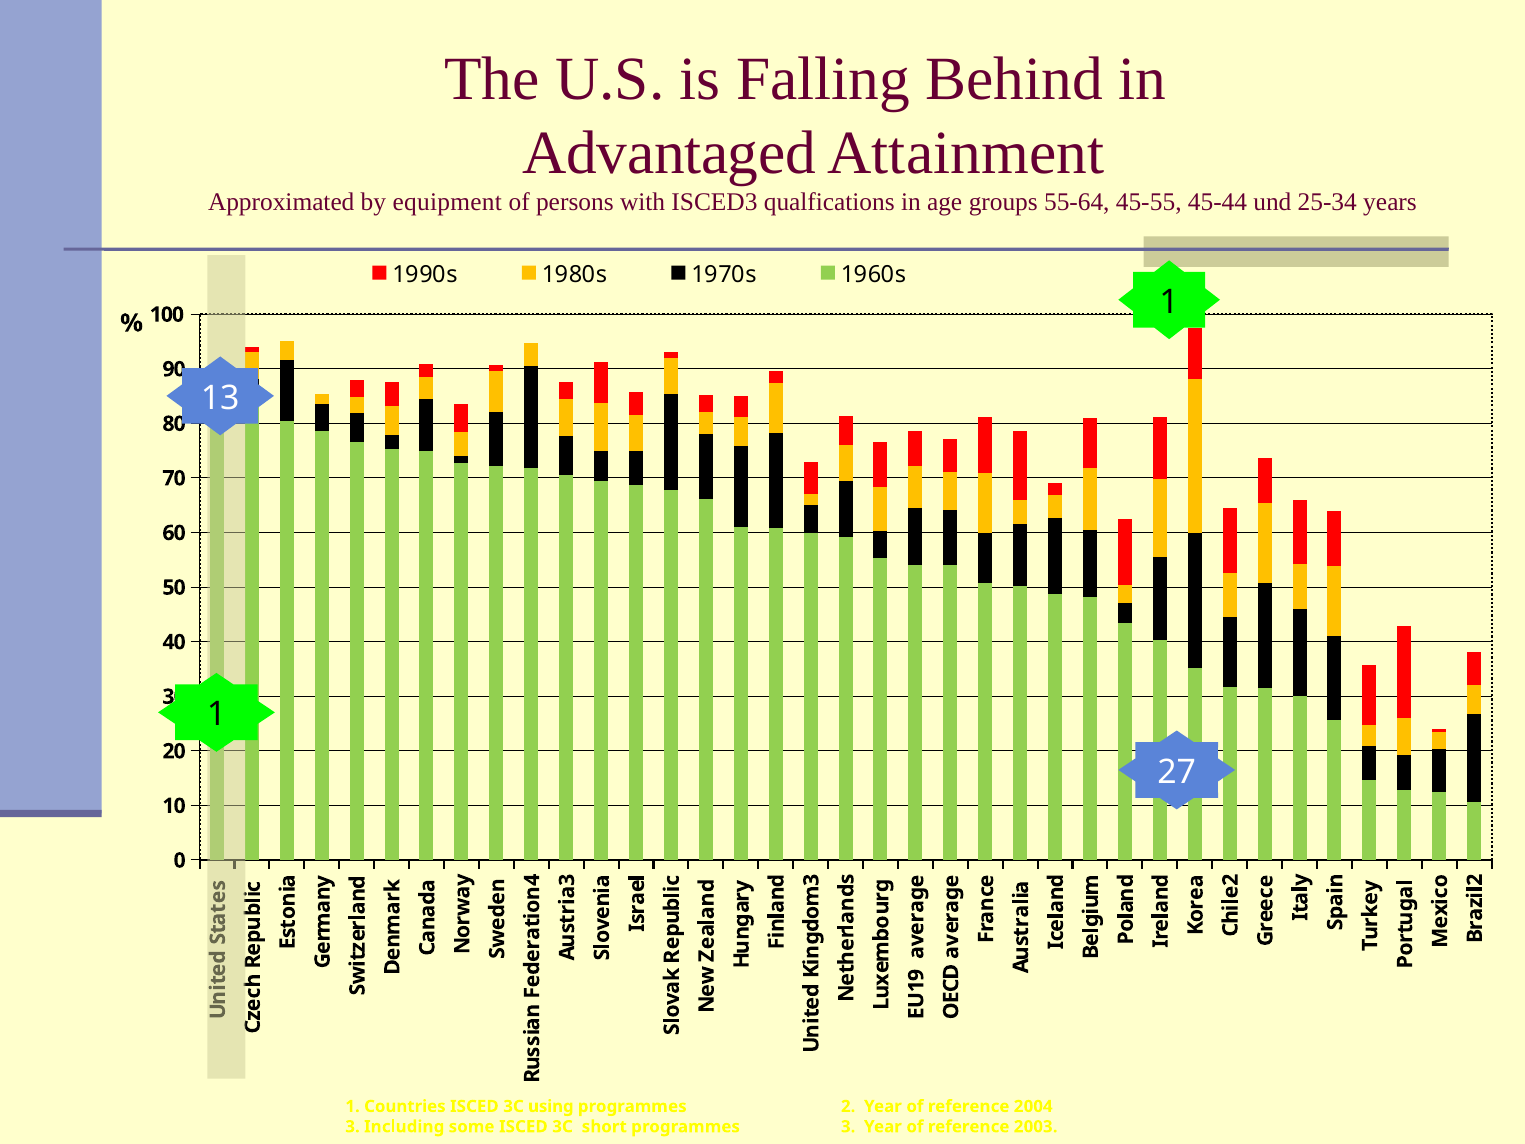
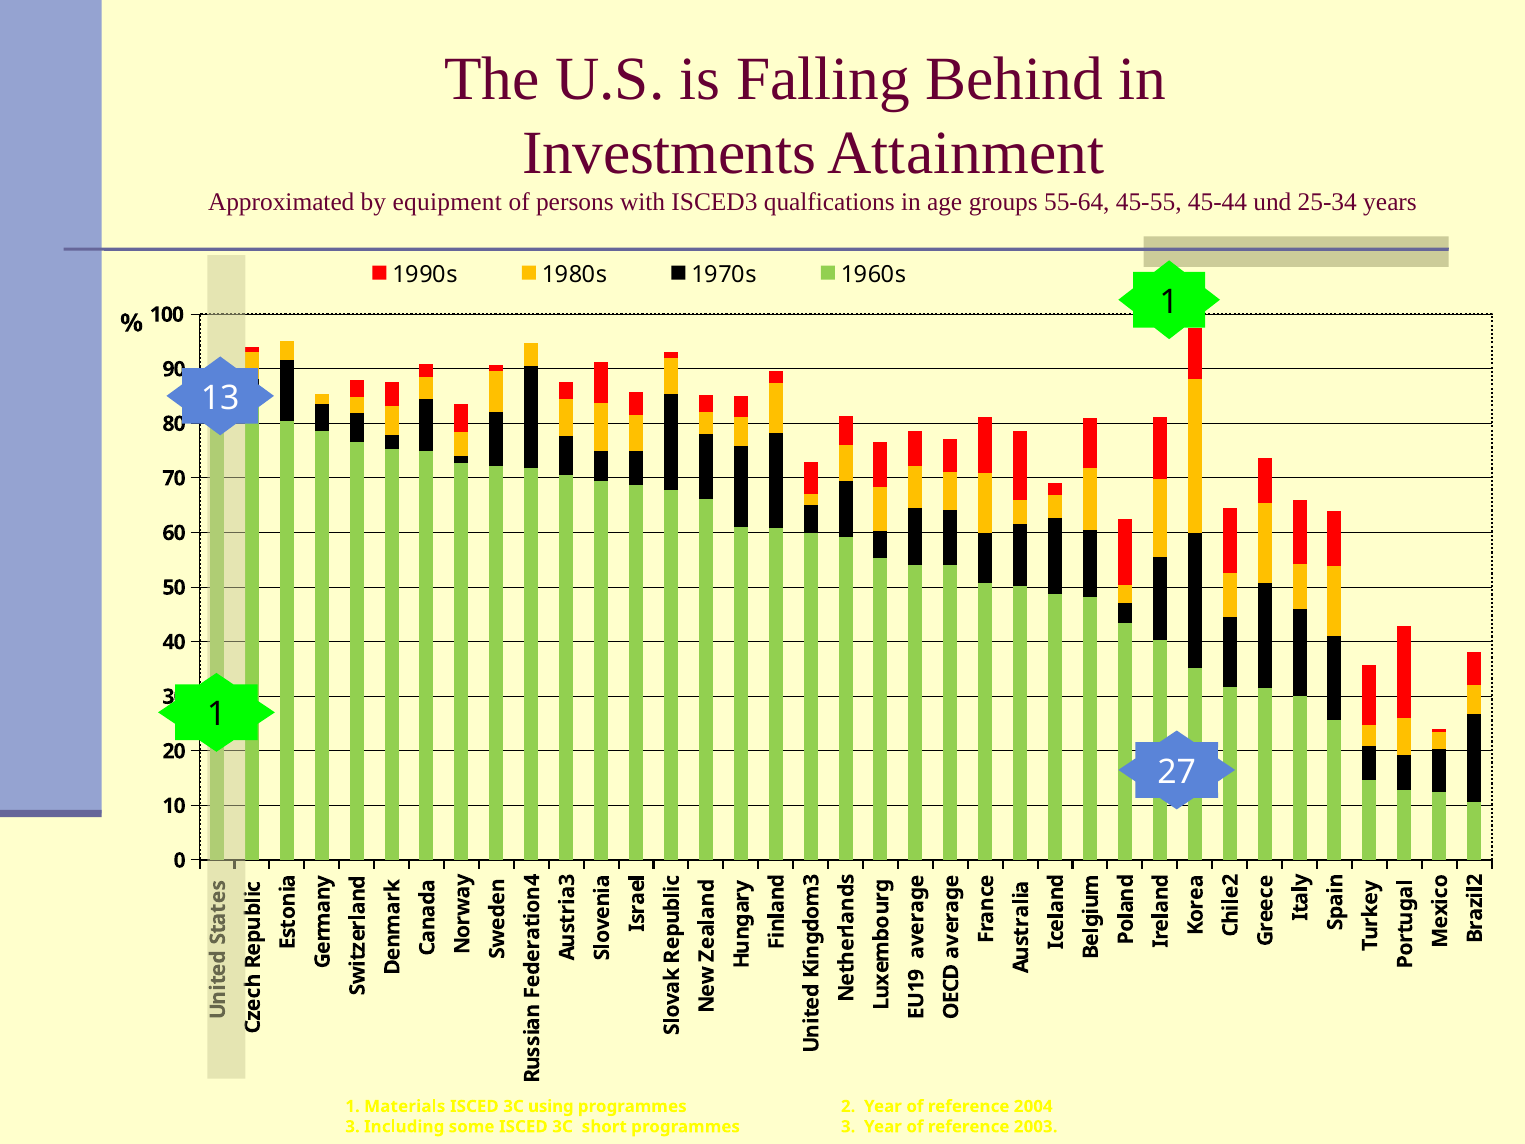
Advantaged: Advantaged -> Investments (669, 153)
Countries: Countries -> Materials (405, 1106)
